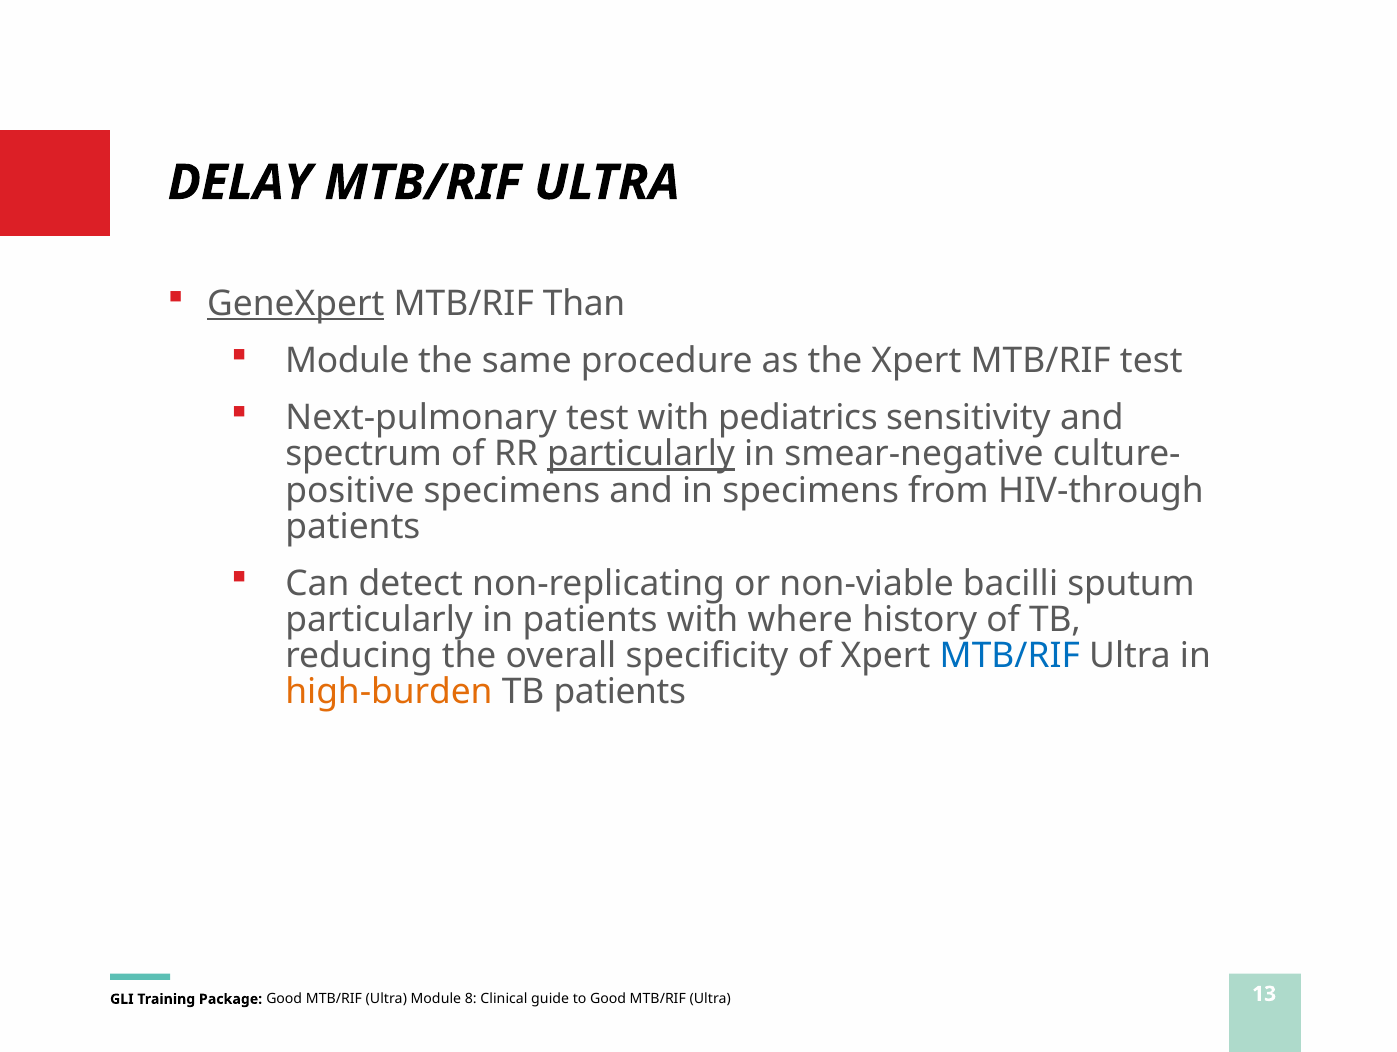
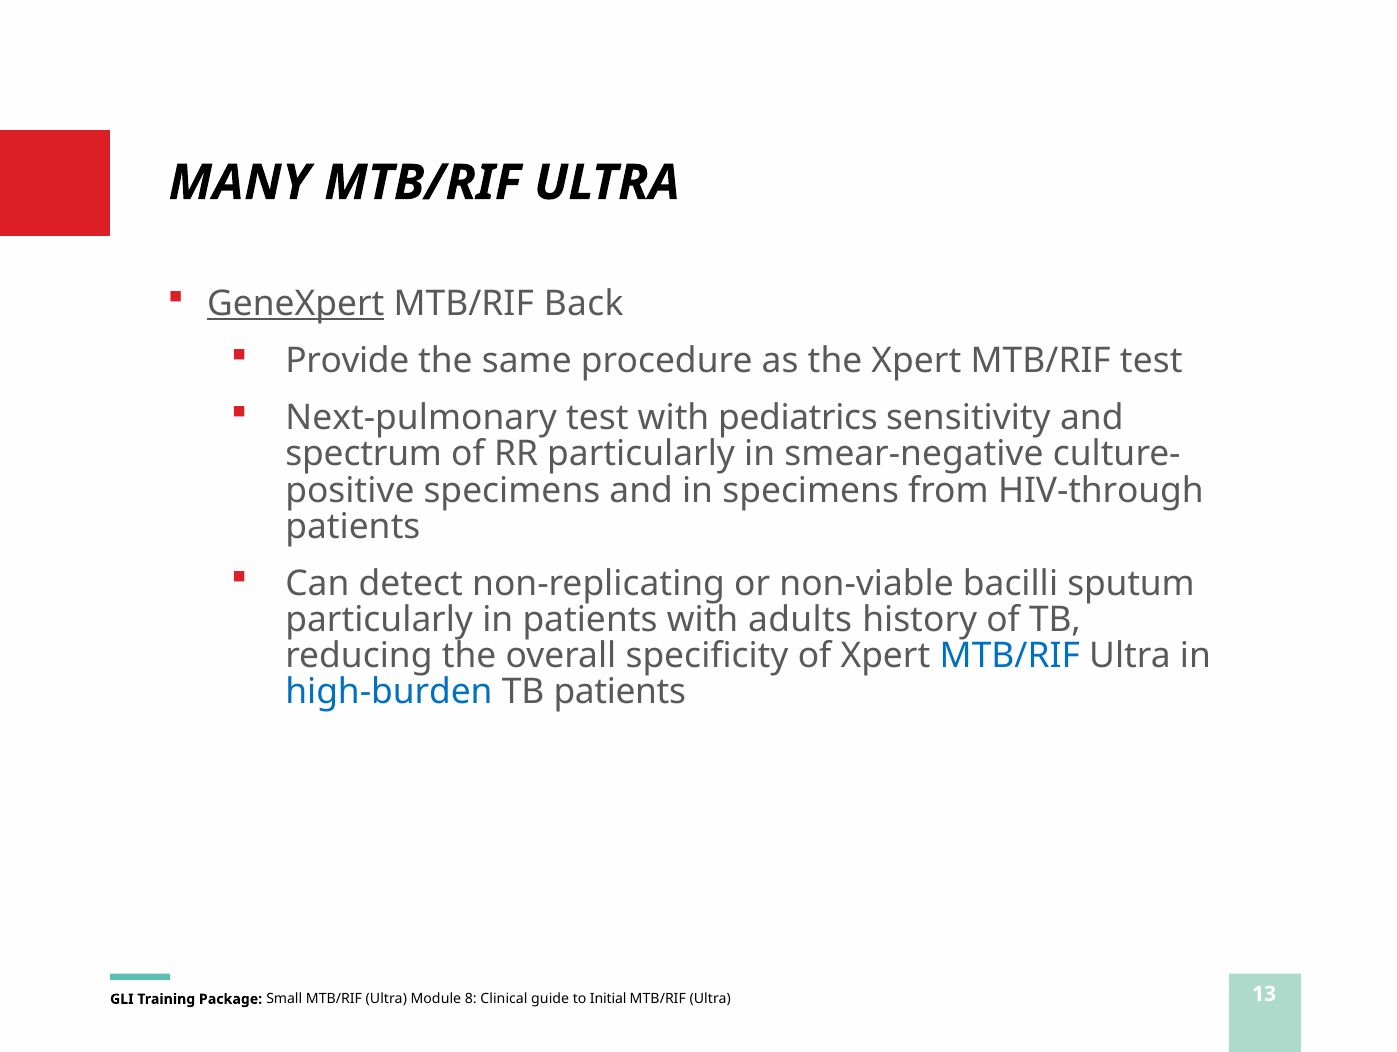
DELAY: DELAY -> MANY (239, 183)
Than: Than -> Back (584, 304)
Module: Module -> Provide (347, 361)
particularly underline: present -> none (641, 454)
where: where -> adults (800, 619)
high-burden colour: orange -> blue (389, 692)
Good: Good -> Small (284, 999)
Good: Good -> Initial (608, 999)
